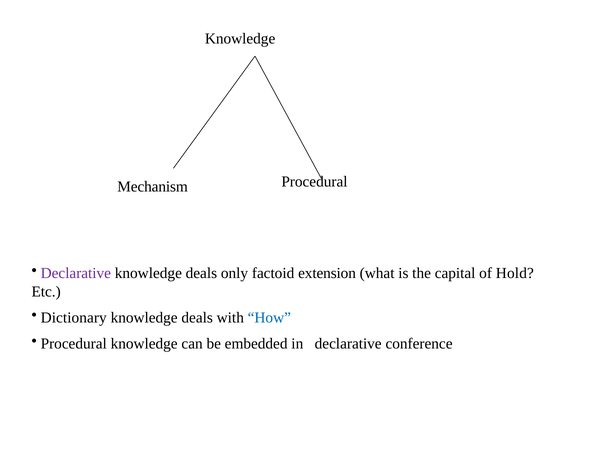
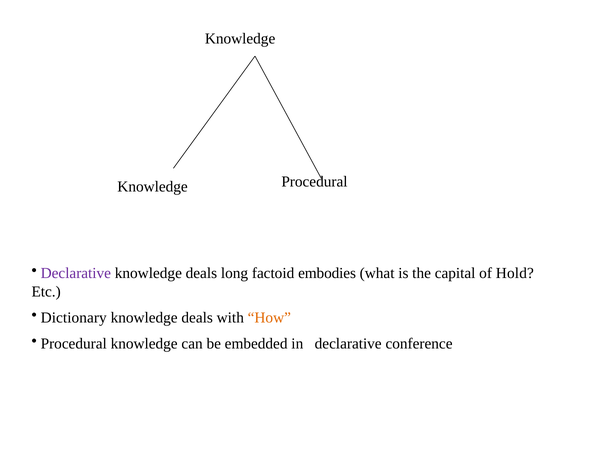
Mechanism: Mechanism -> Knowledge (153, 187)
only: only -> long (235, 273)
extension: extension -> embodies (327, 273)
How colour: blue -> orange (269, 318)
